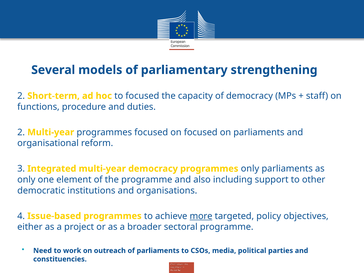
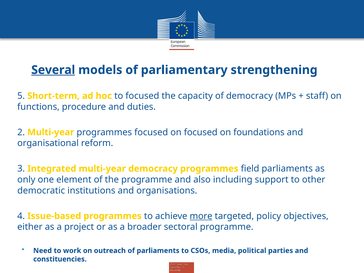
Several underline: none -> present (53, 70)
2: 2 -> 5 (21, 96)
on parliaments: parliaments -> foundations (259, 132)
programmes only: only -> field (250, 169)
